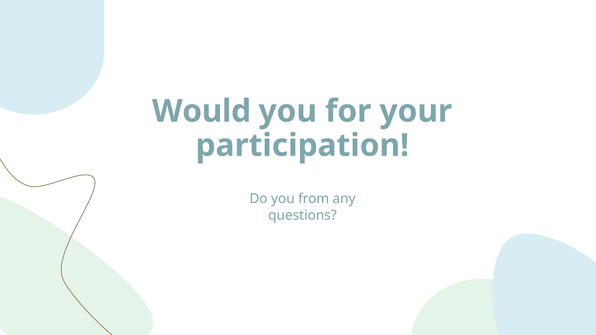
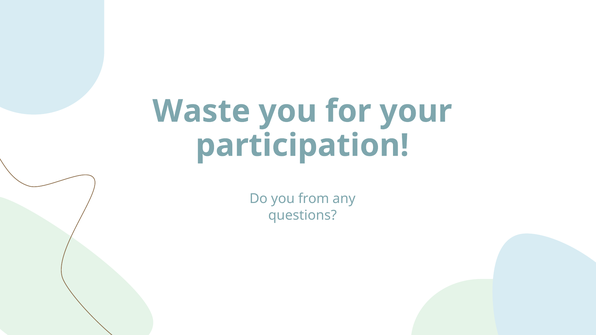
Would: Would -> Waste (201, 111)
